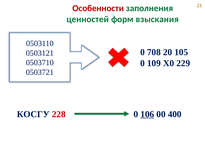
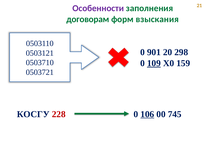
Особенности colour: red -> purple (98, 8)
ценностей: ценностей -> договорам (88, 19)
708: 708 -> 901 (154, 52)
105: 105 -> 298 (181, 52)
109 underline: none -> present (154, 63)
229: 229 -> 159 (183, 63)
400: 400 -> 745 (175, 114)
